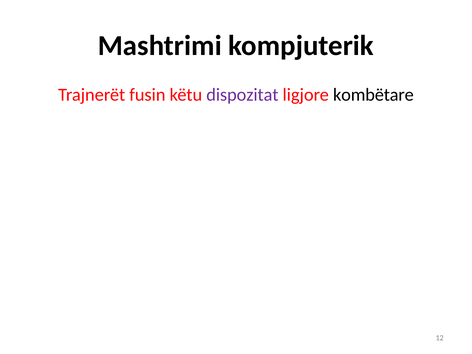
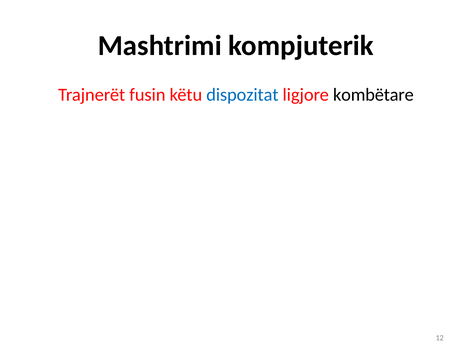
dispozitat colour: purple -> blue (242, 95)
